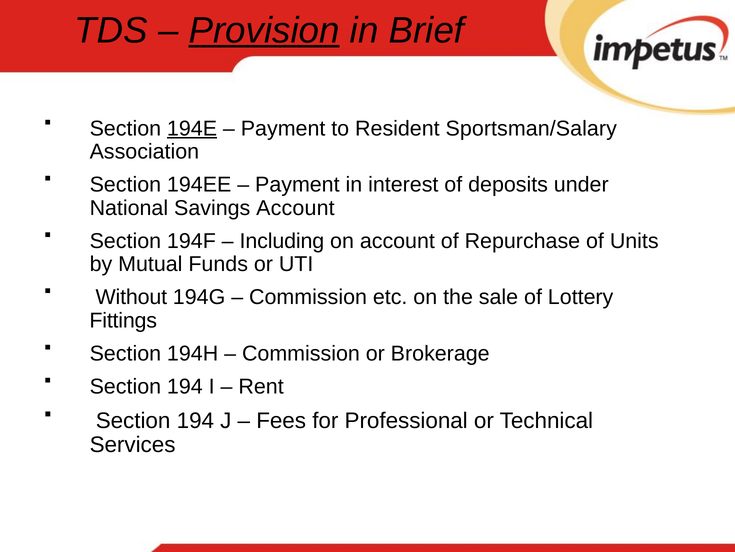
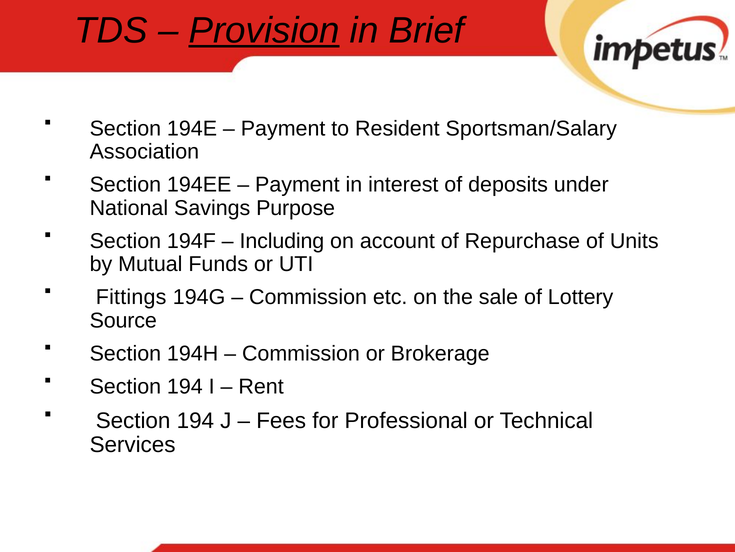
194E underline: present -> none (192, 128)
Savings Account: Account -> Purpose (296, 208)
Without: Without -> Fittings (131, 297)
Fittings: Fittings -> Source (123, 320)
